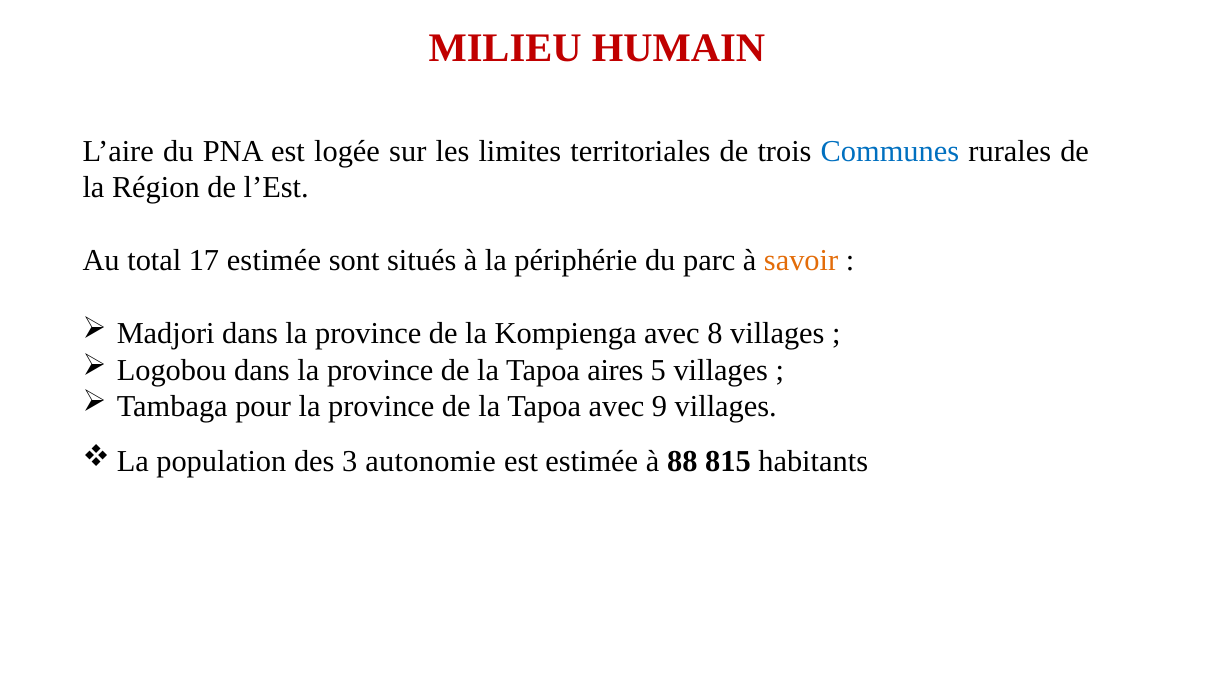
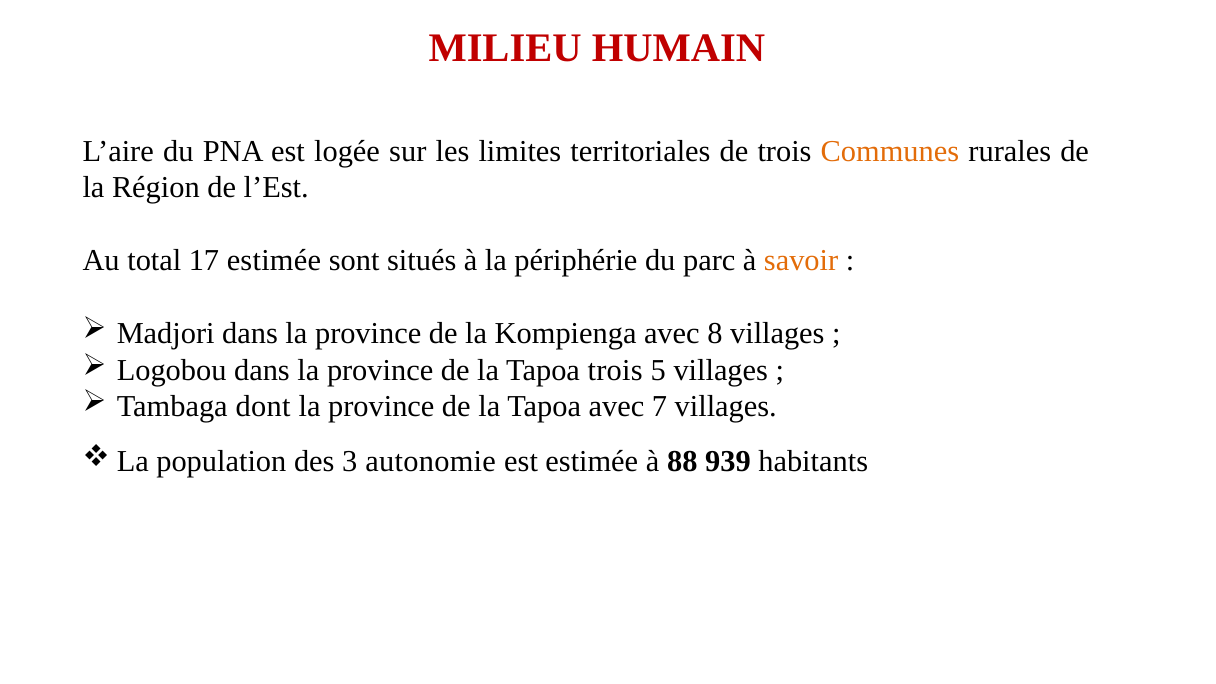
Communes colour: blue -> orange (890, 151)
Tapoa aires: aires -> trois (615, 370)
pour: pour -> dont (263, 407)
9: 9 -> 7 (660, 407)
815: 815 -> 939 (728, 461)
